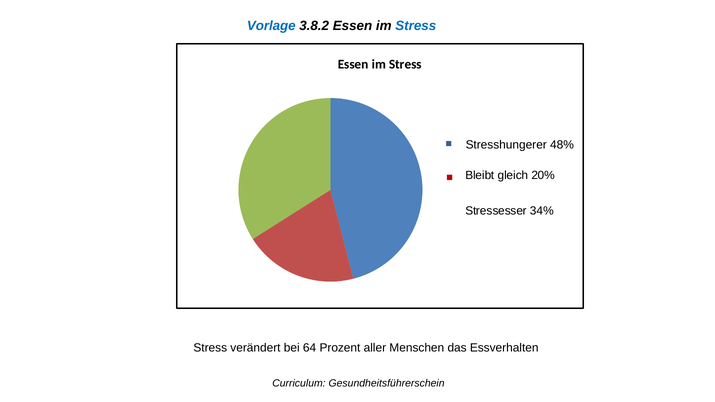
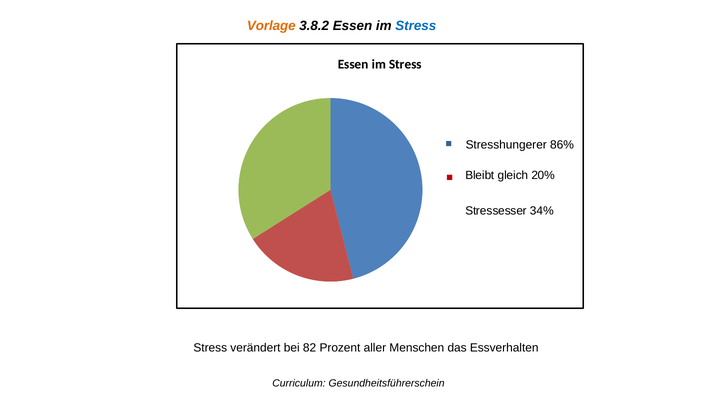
Vorlage colour: blue -> orange (271, 26)
48%: 48% -> 86% (562, 145)
64: 64 -> 82 (310, 348)
